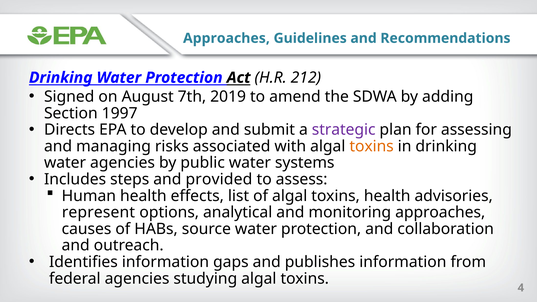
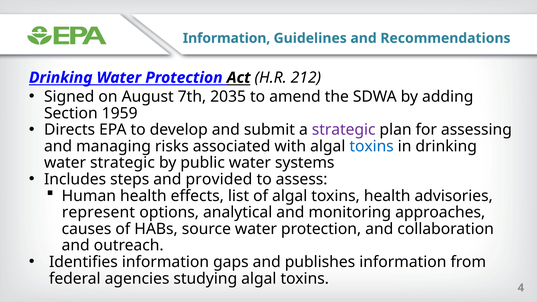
Approaches: Approaches -> Information (227, 38)
2019: 2019 -> 2035 (228, 97)
1997: 1997 -> 1959 (120, 113)
toxins colour: orange -> blue (372, 146)
water agencies: agencies -> strategic (122, 163)
